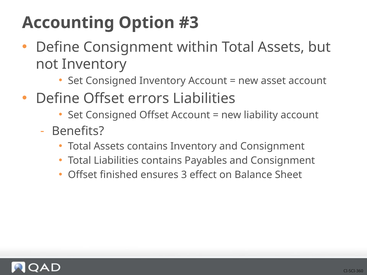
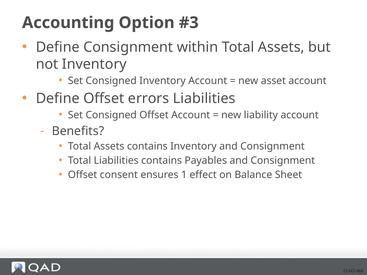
finished: finished -> consent (119, 175)
3: 3 -> 1 (184, 175)
